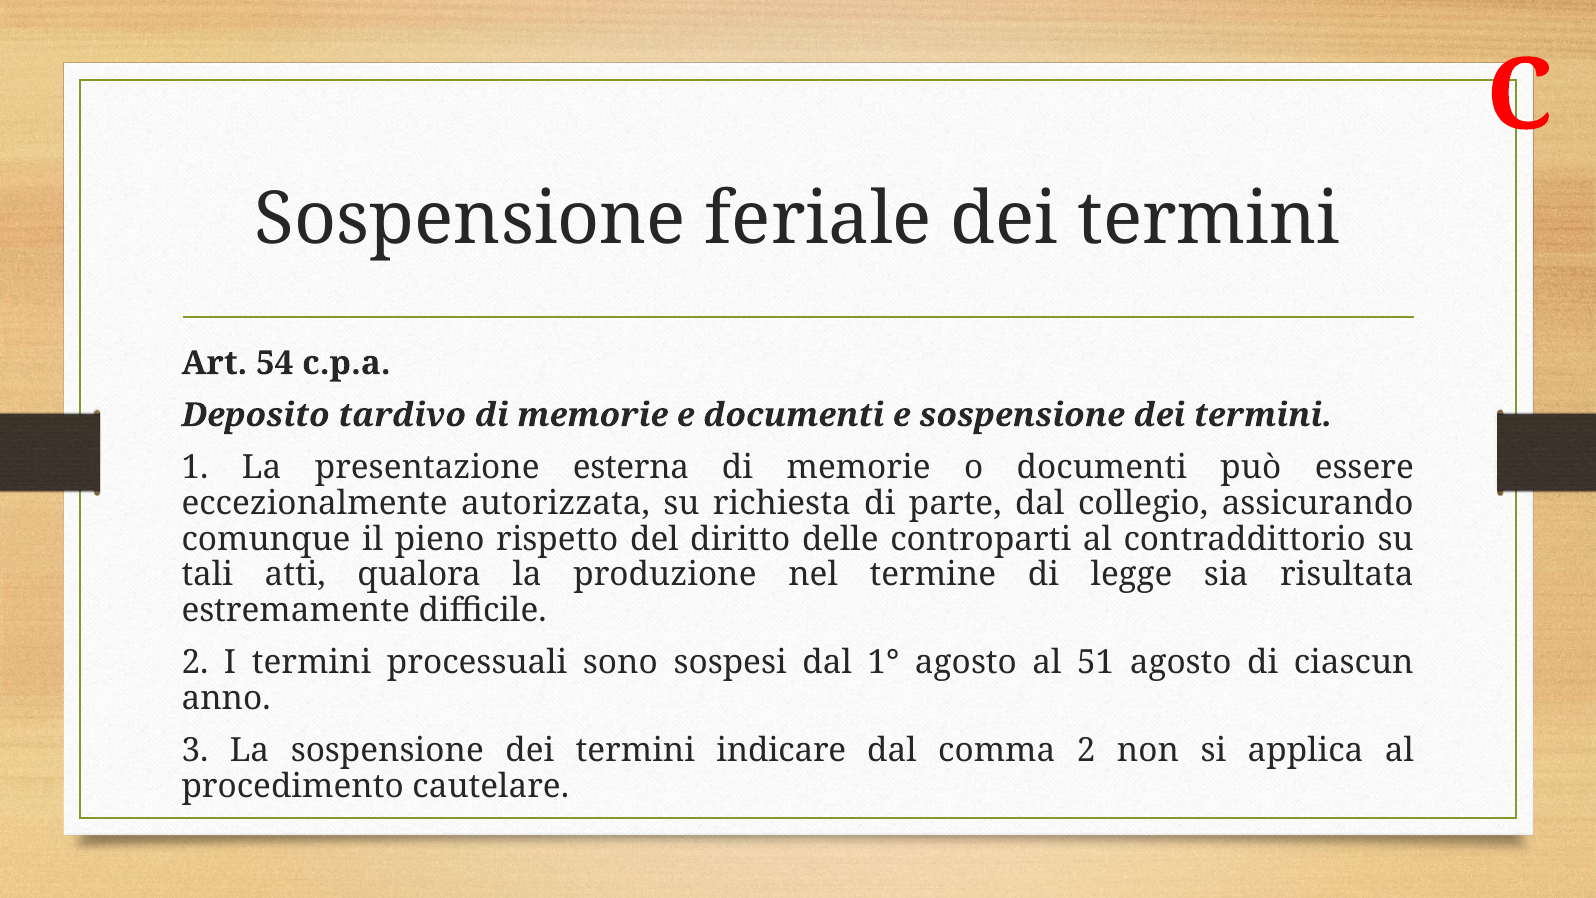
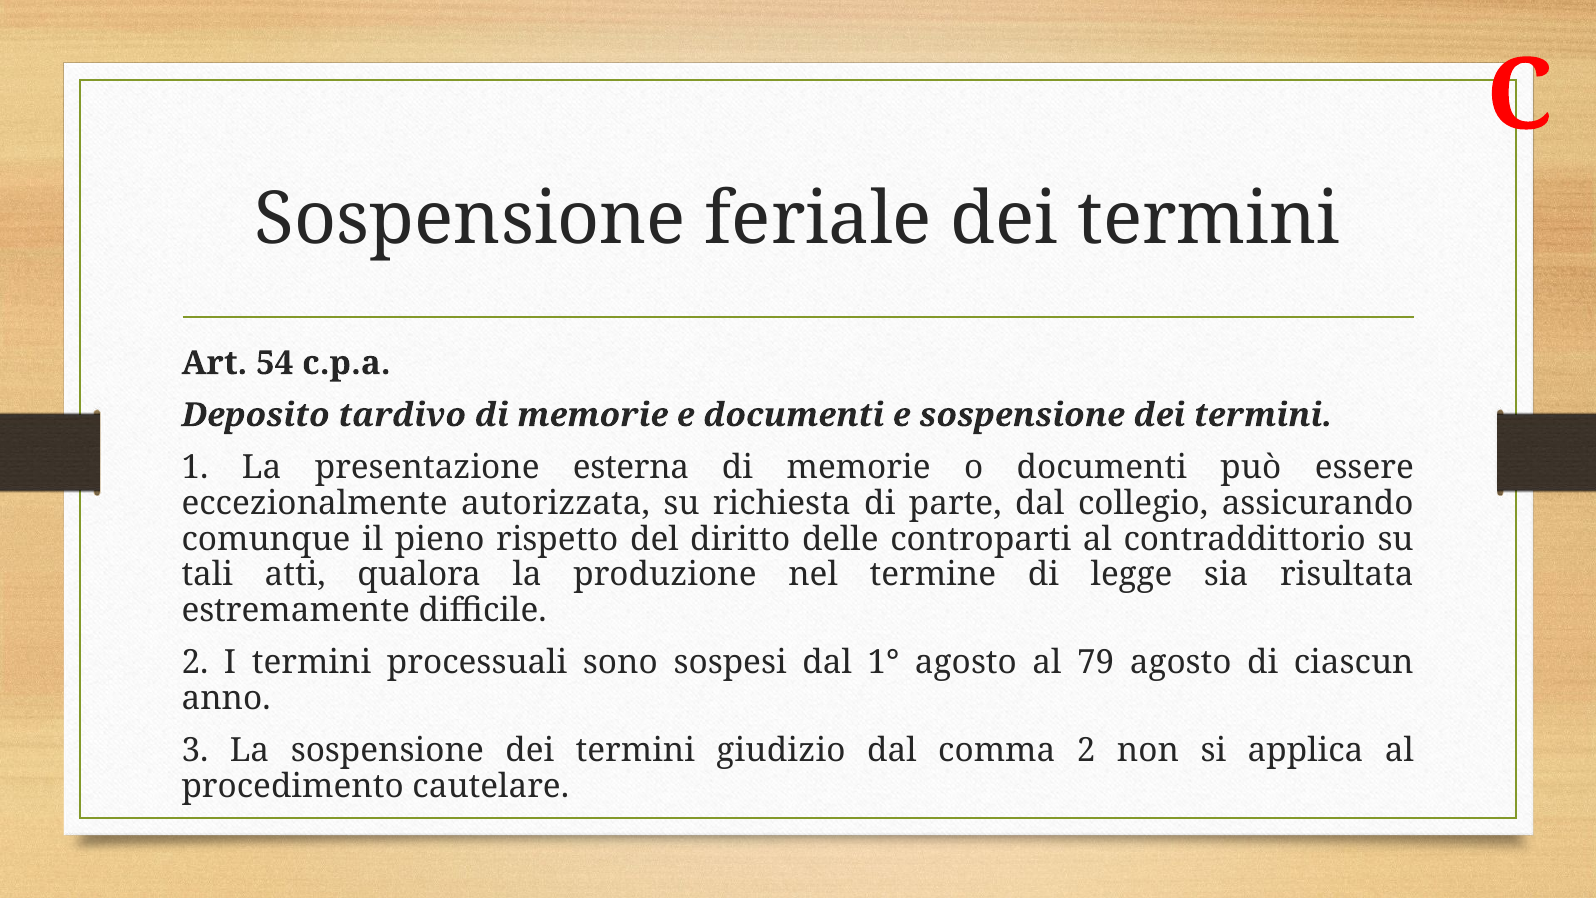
51: 51 -> 79 (1096, 663)
indicare: indicare -> giudizio (781, 751)
